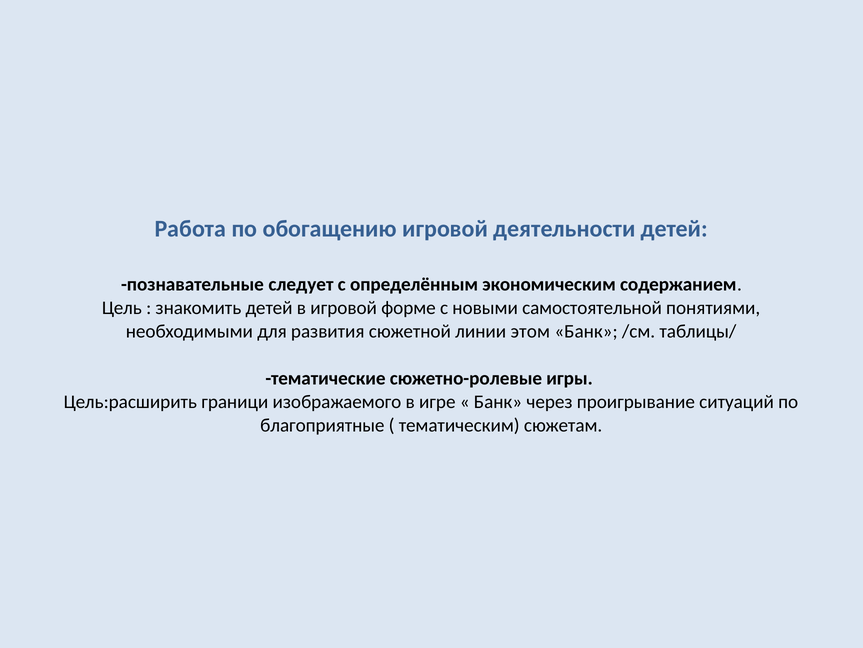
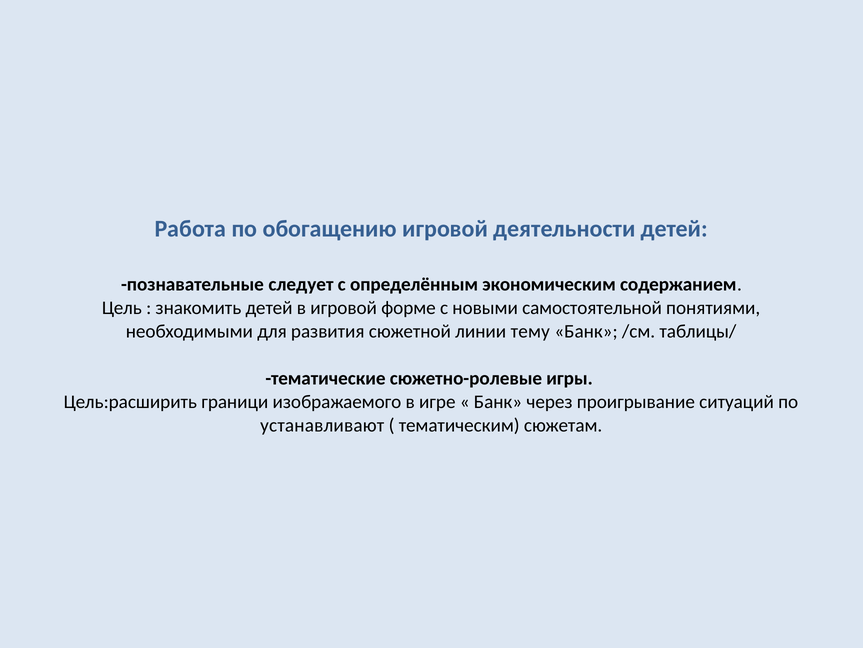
этом: этом -> тему (530, 331)
благоприятные: благоприятные -> устанавливают (322, 425)
